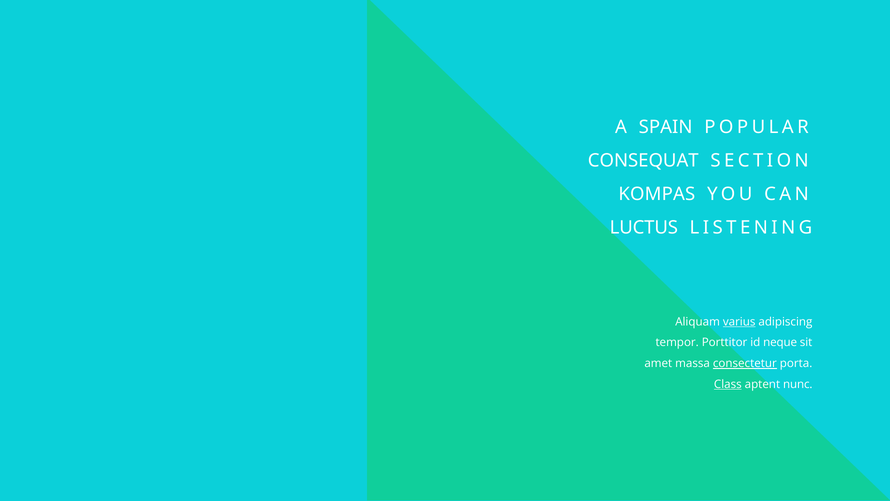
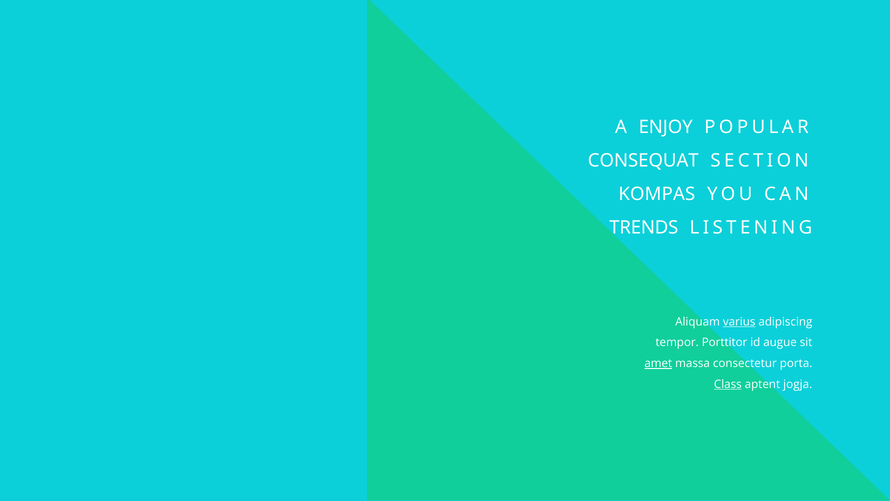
SPAIN: SPAIN -> ENJOY (666, 127)
LUCTUS: LUCTUS -> TRENDS (644, 227)
neque: neque -> augue (780, 342)
amet underline: none -> present (658, 363)
consectetur underline: present -> none (745, 363)
nunc: nunc -> jogja (798, 384)
